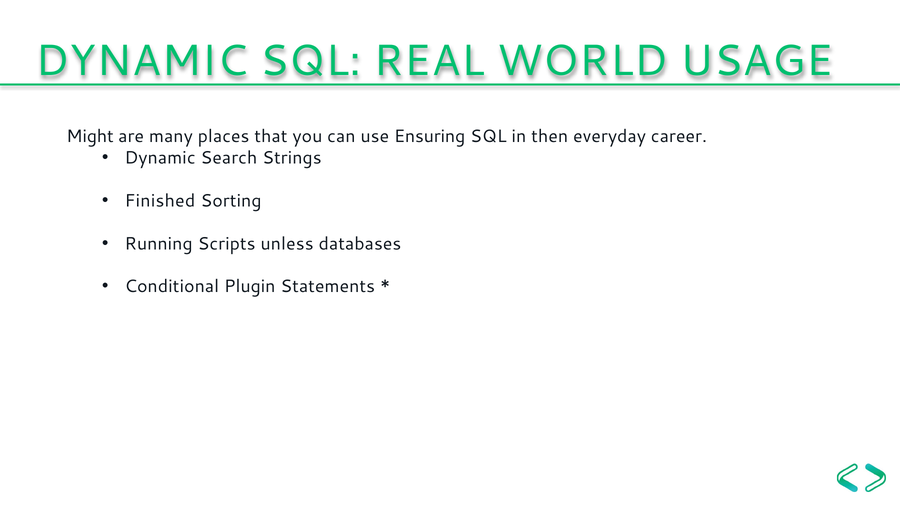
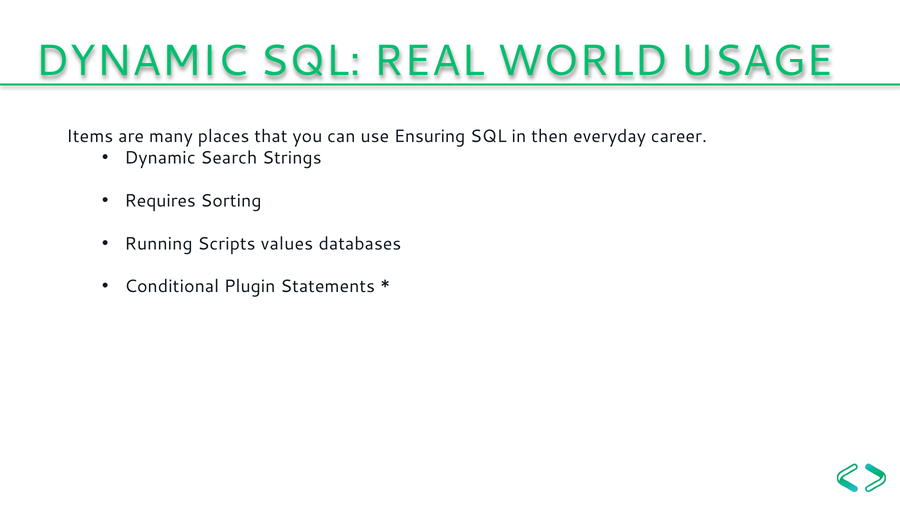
Might: Might -> Items (90, 137)
Finished: Finished -> Requires (160, 201)
unless: unless -> values (287, 244)
